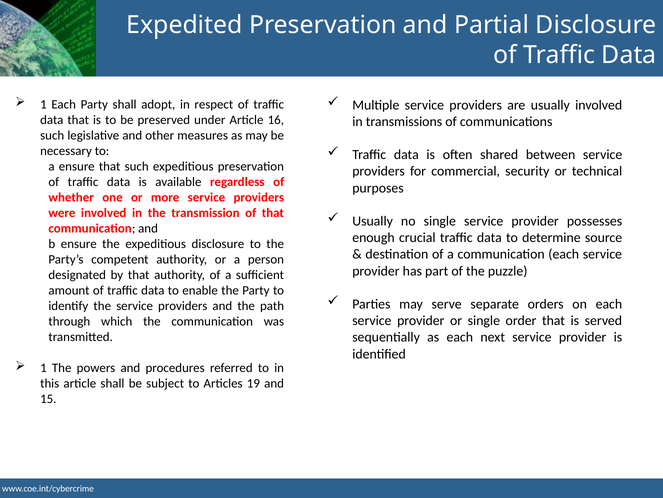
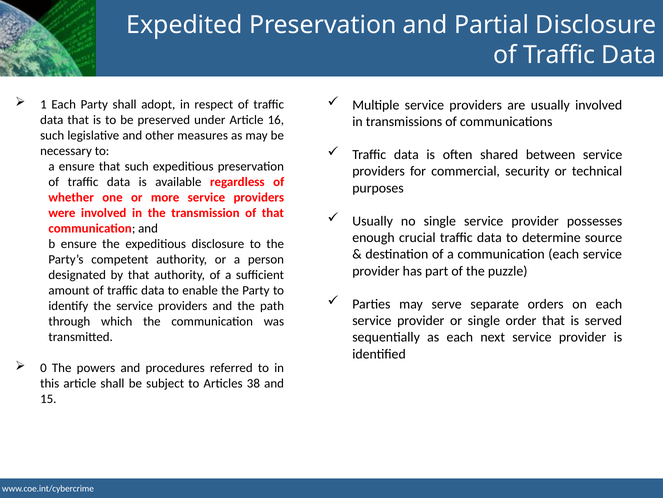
1: 1 -> 0 (43, 367)
19: 19 -> 38 (253, 383)
